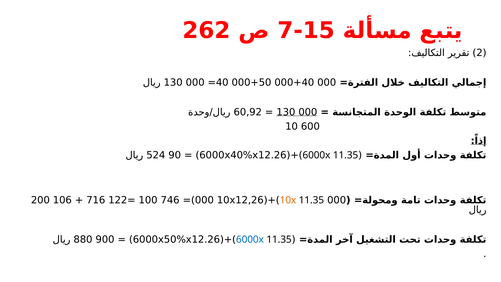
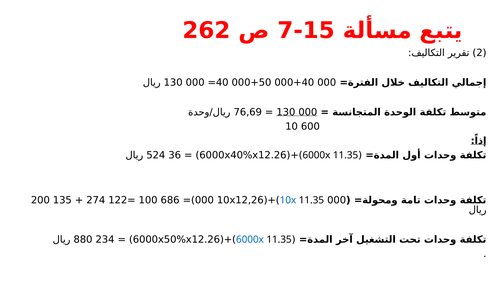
60,92: 60,92 -> 76,69 (248, 112)
90: 90 -> 36 (175, 155)
106: 106 -> 135 (62, 200)
716: 716 -> 274 (96, 200)
746: 746 -> 686 (170, 200)
10x colour: orange -> blue (288, 200)
900: 900 -> 234 (105, 239)
